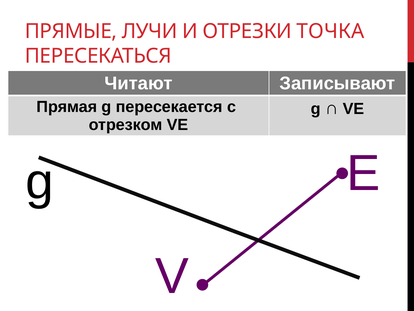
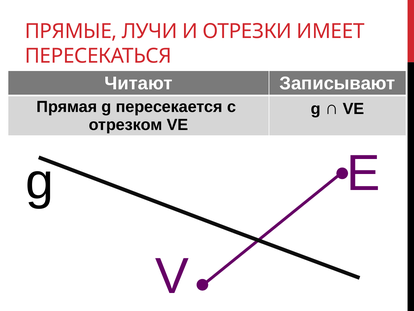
ТОЧКА: ТОЧКА -> ИМЕЕТ (331, 31)
